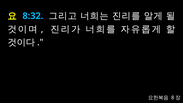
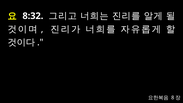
8:32 colour: light blue -> white (33, 16)
